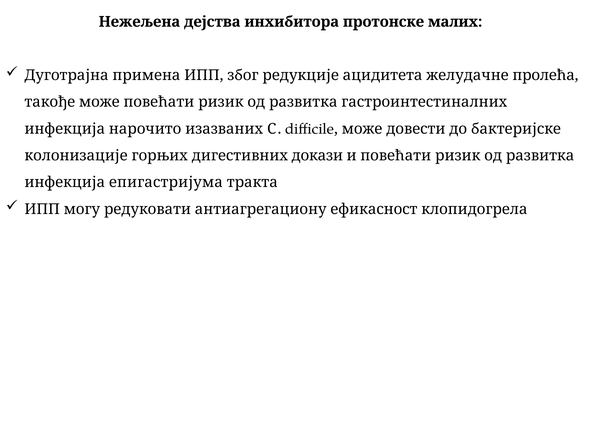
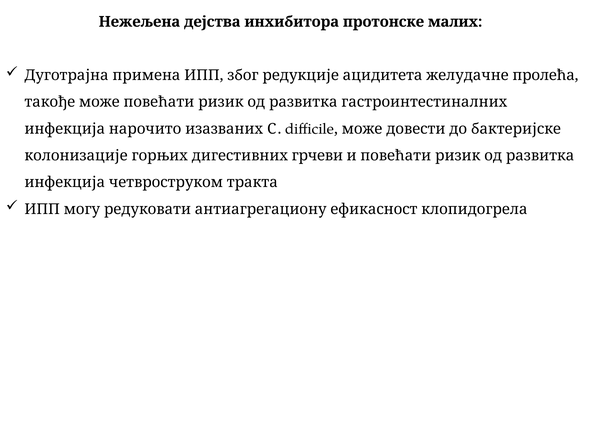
докази: докази -> грчеви (317, 156)
епигастријума: епигастријума -> четвроструком (166, 182)
